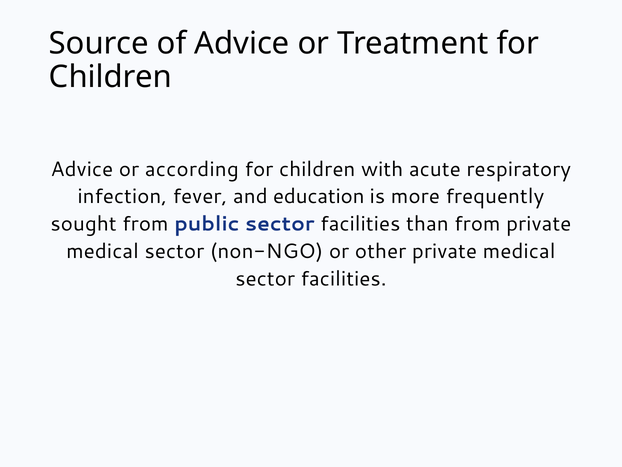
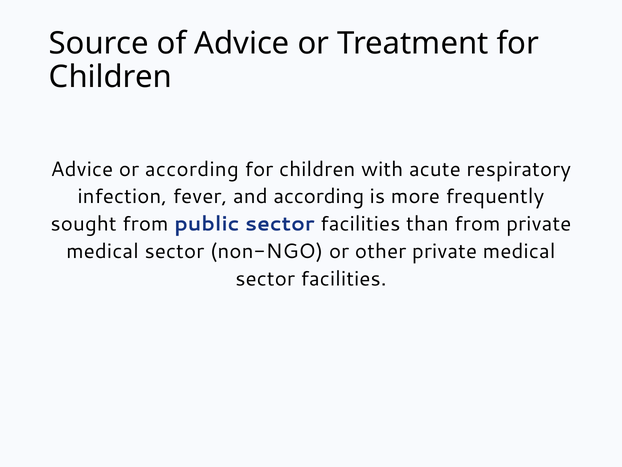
and education: education -> according (319, 196)
